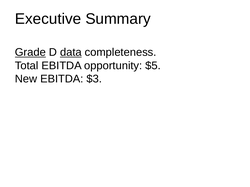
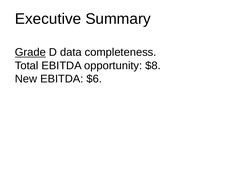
data underline: present -> none (71, 52)
$5: $5 -> $8 (153, 66)
$3: $3 -> $6 (94, 79)
